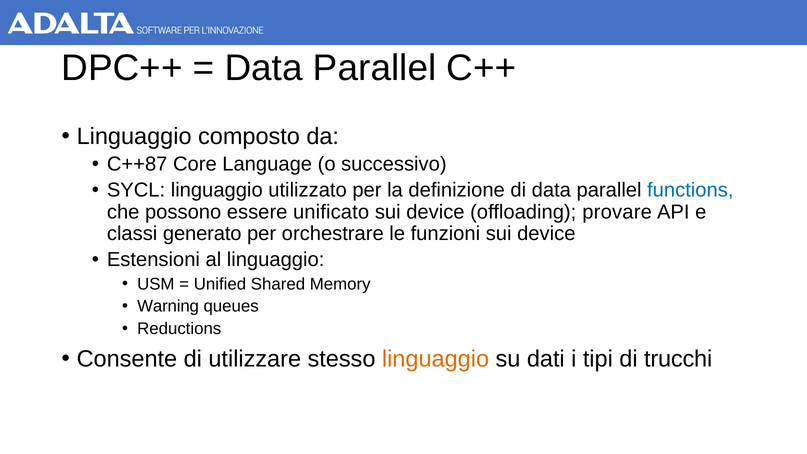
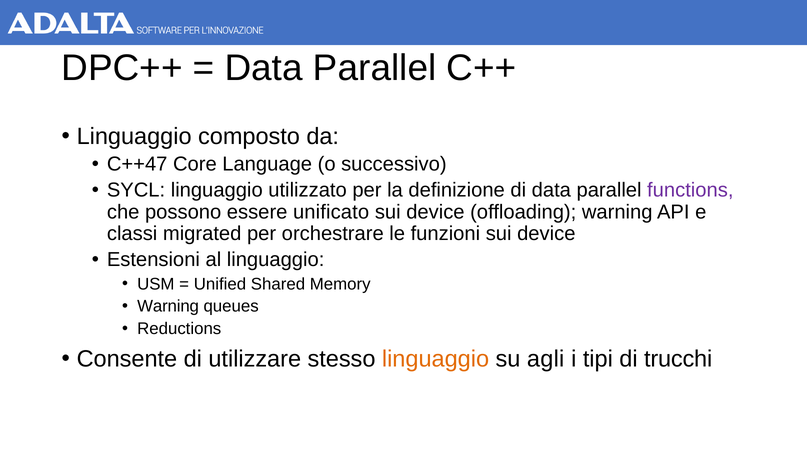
C++87: C++87 -> C++47 (137, 164)
functions colour: blue -> purple (690, 190)
offloading provare: provare -> warning (617, 212)
generato: generato -> migrated (202, 234)
dati: dati -> agli (546, 359)
